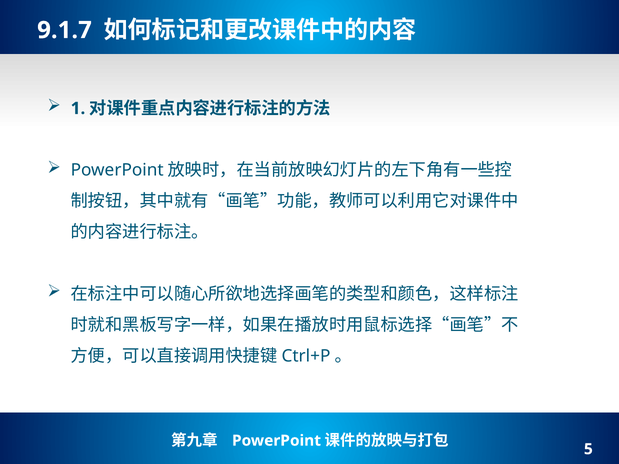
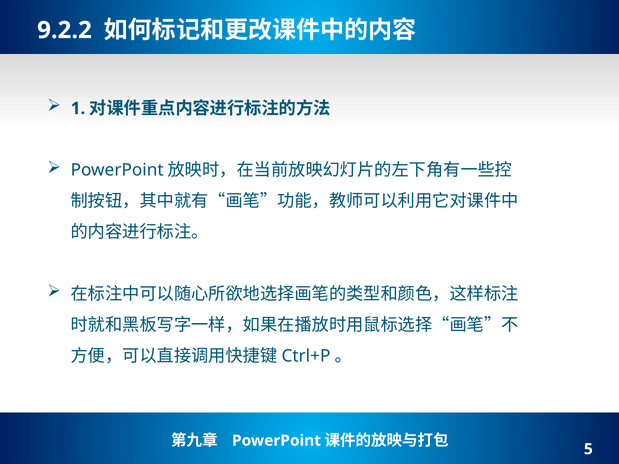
9.1.7: 9.1.7 -> 9.2.2 (65, 30)
